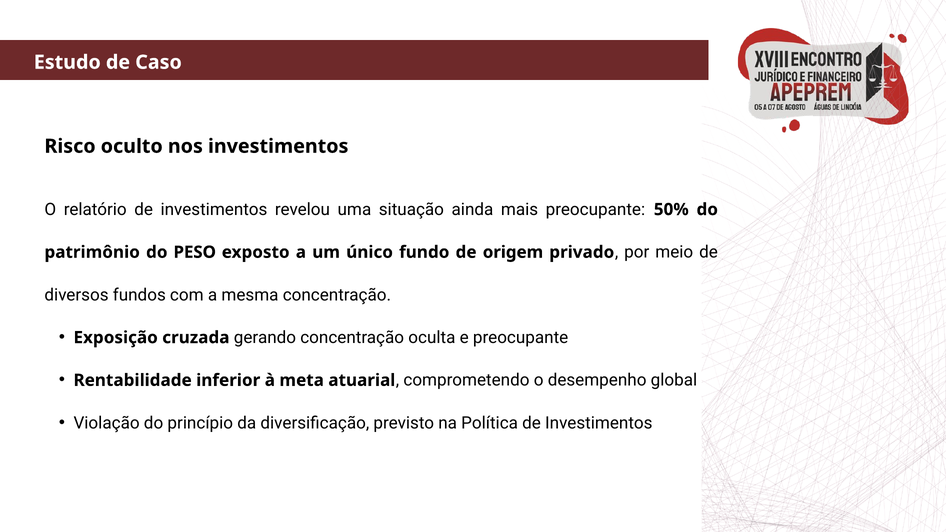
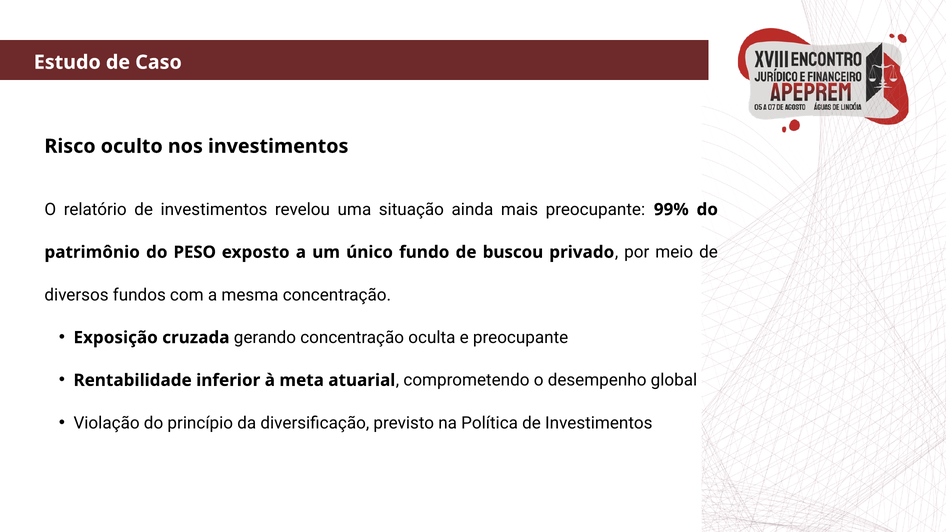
50%: 50% -> 99% (671, 210)
origem: origem -> buscou (513, 252)
